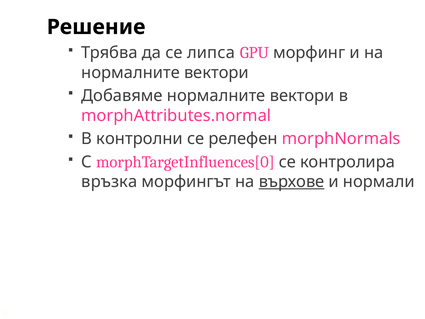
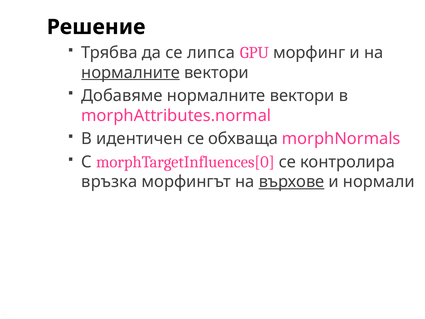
нормалните underline: none -> present (131, 72)
контролни: контролни -> идентичен (140, 139)
релефен: релефен -> обхваща (243, 139)
